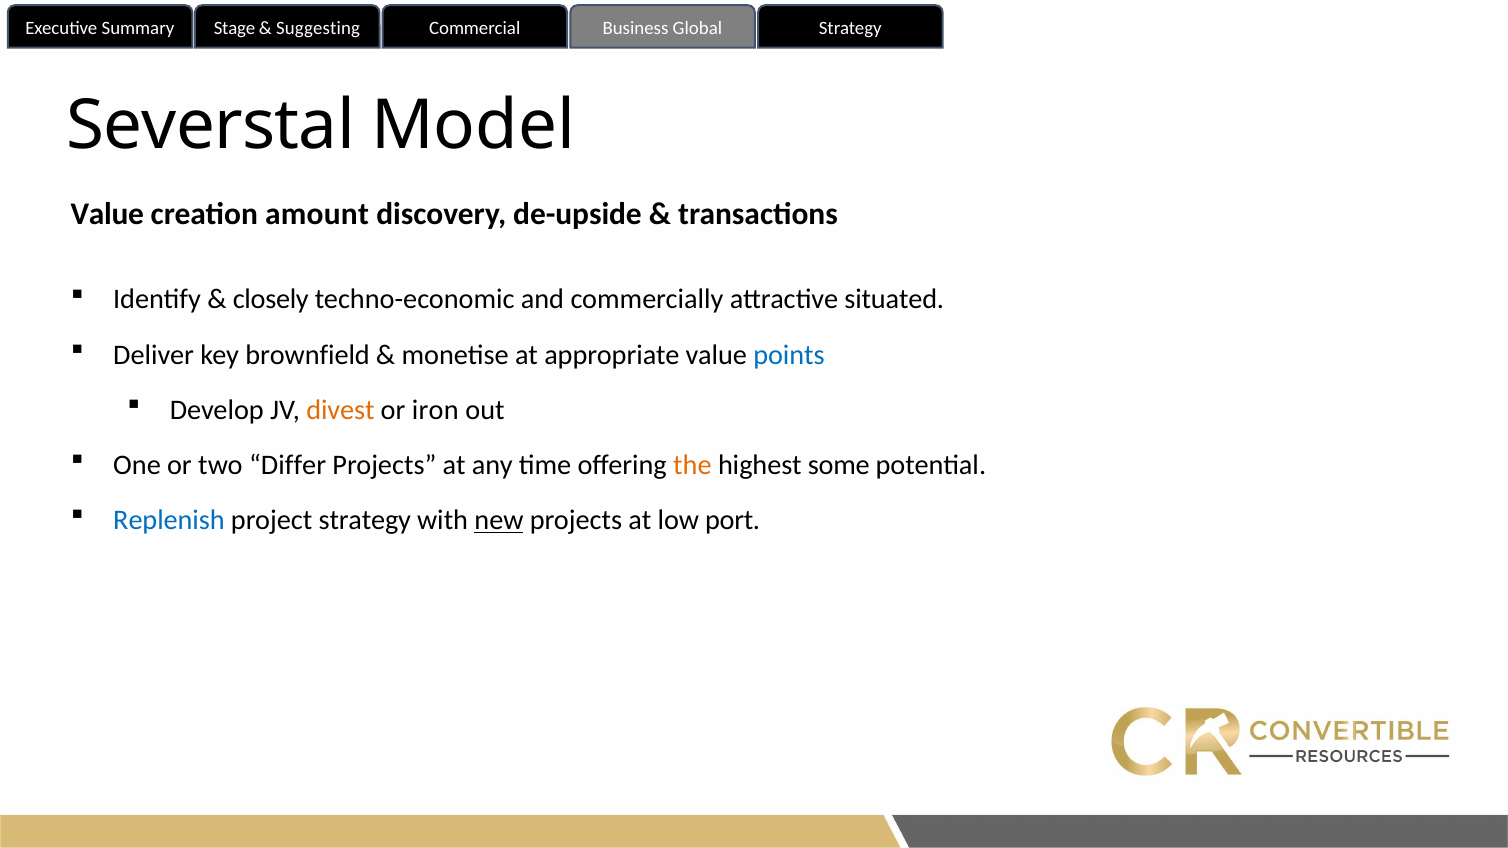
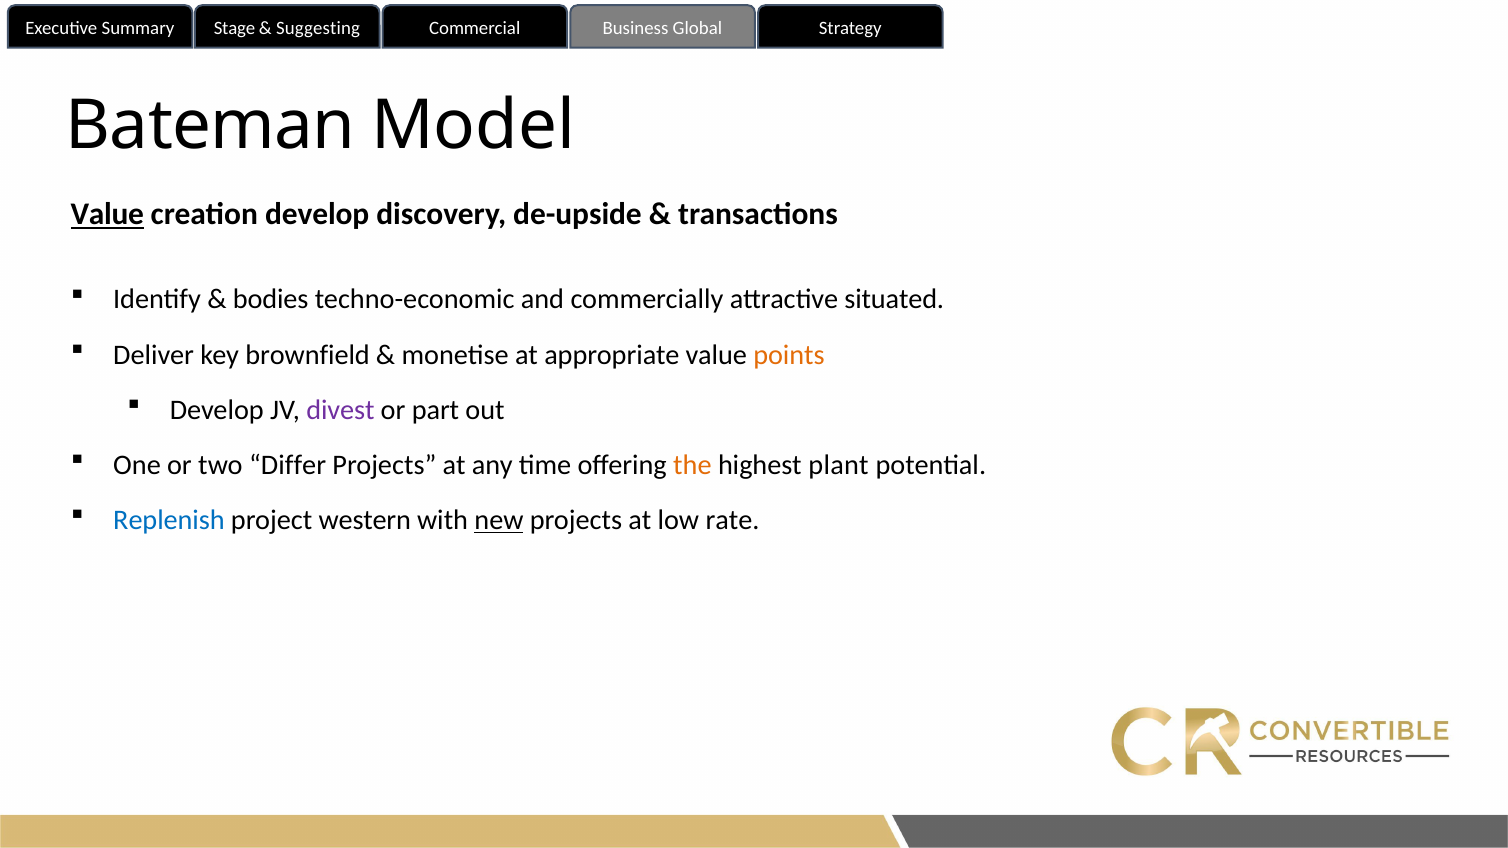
Severstal: Severstal -> Bateman (211, 126)
Value underline: none -> present (107, 215)
creation amount: amount -> develop (317, 215)
closely: closely -> bodies (271, 300)
points colour: blue -> orange (789, 355)
divest colour: orange -> purple (340, 410)
iron: iron -> part (436, 410)
some: some -> plant (839, 465)
project strategy: strategy -> western (365, 520)
port: port -> rate (732, 520)
